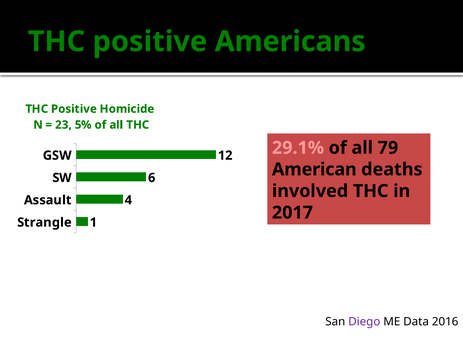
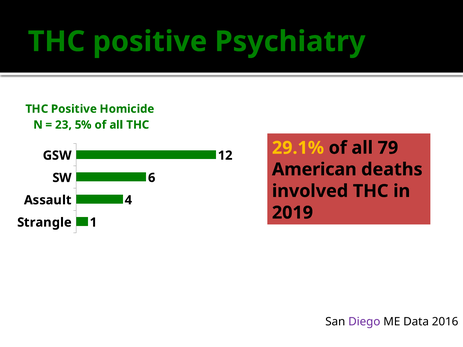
Americans: Americans -> Psychiatry (290, 42)
29.1% colour: pink -> yellow (298, 148)
2017: 2017 -> 2019 (292, 213)
